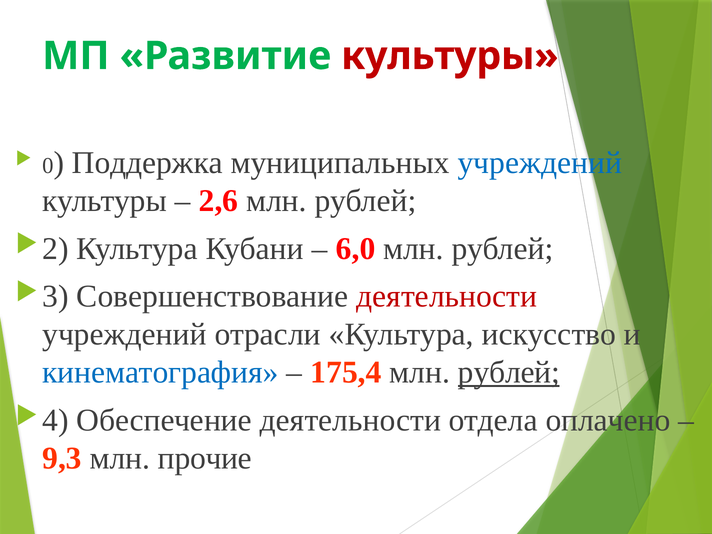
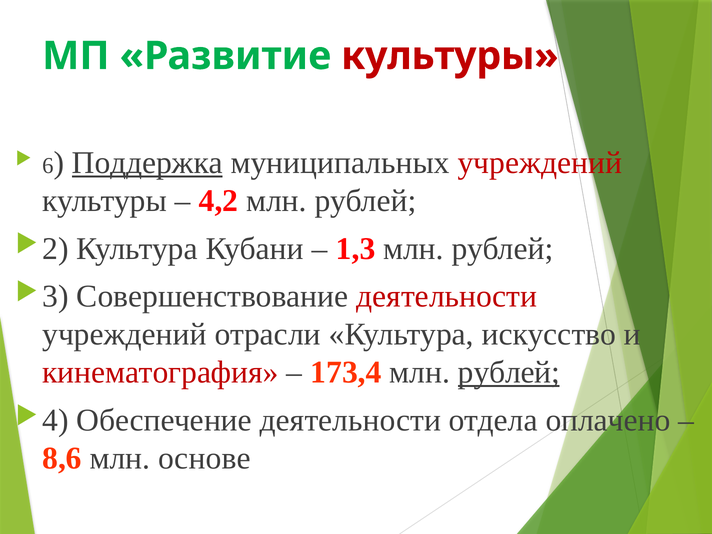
0: 0 -> 6 (48, 166)
Поддержка underline: none -> present (147, 163)
учреждений colour: blue -> red (540, 163)
2,6: 2,6 -> 4,2 (219, 201)
6,0: 6,0 -> 1,3 (356, 249)
кинематография colour: blue -> red (160, 372)
175,4: 175,4 -> 173,4 (346, 372)
9,3: 9,3 -> 8,6 (62, 458)
прочие: прочие -> основе (205, 458)
